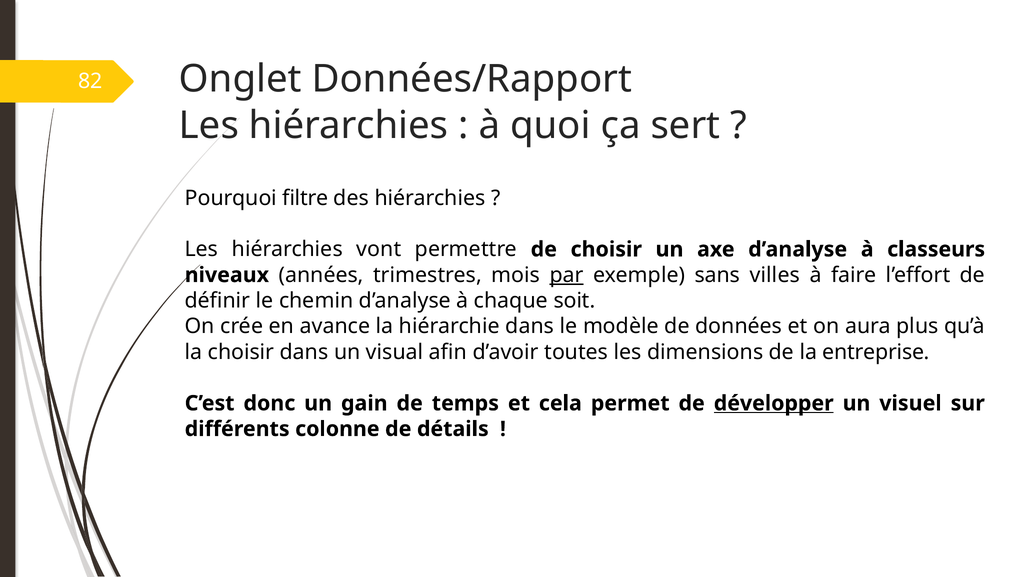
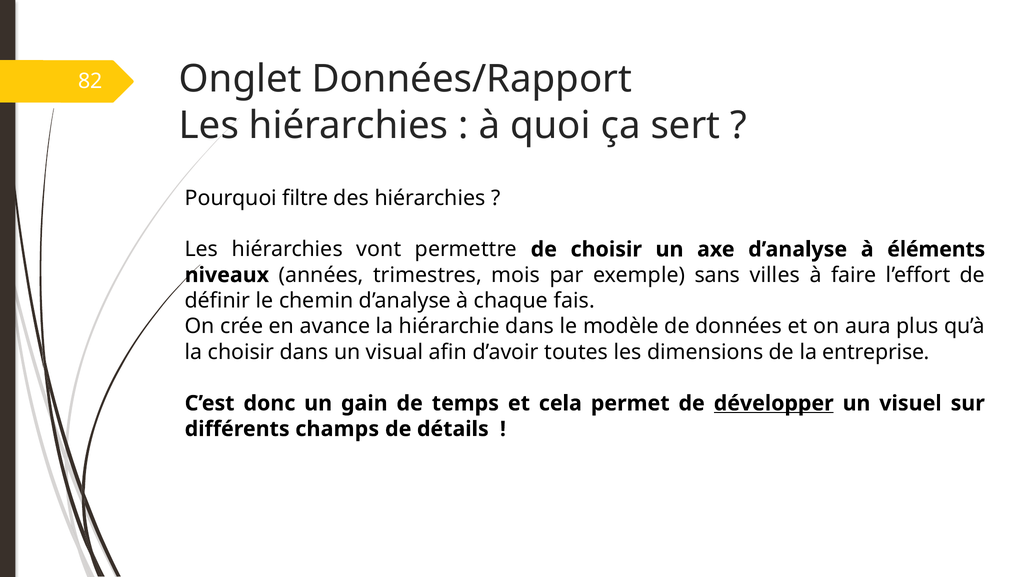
classeurs: classeurs -> éléments (936, 249)
par underline: present -> none (567, 275)
soit: soit -> fais (574, 300)
colonne: colonne -> champs (337, 429)
